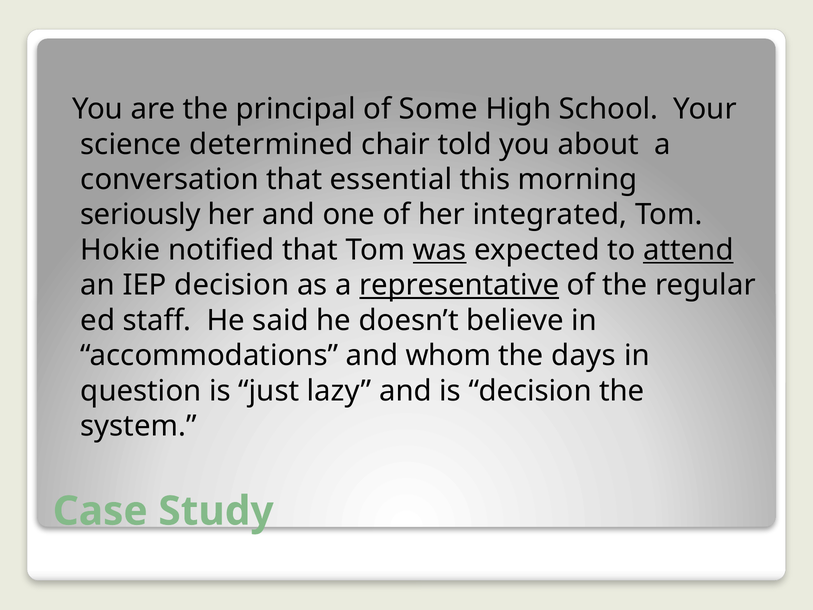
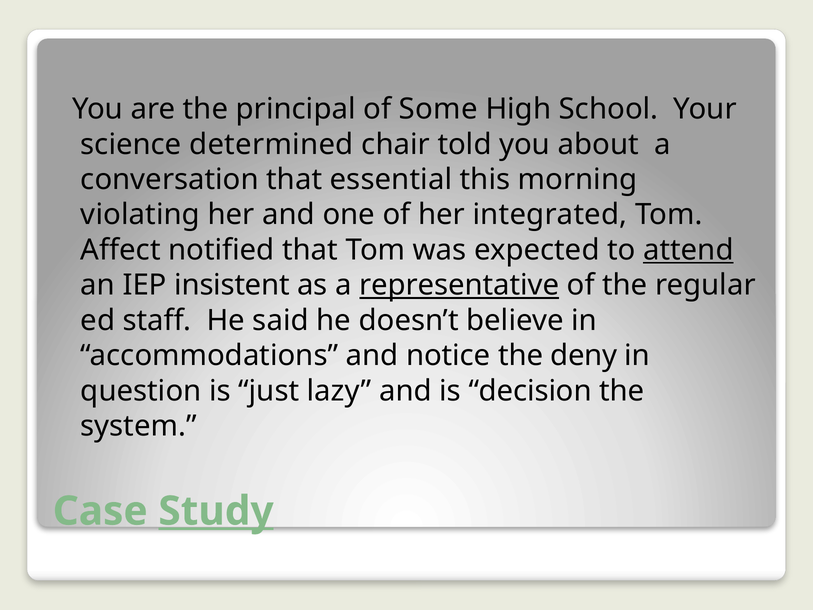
seriously: seriously -> violating (140, 215)
Hokie: Hokie -> Affect (121, 250)
was underline: present -> none (440, 250)
IEP decision: decision -> insistent (232, 285)
whom: whom -> notice (448, 356)
days: days -> deny (584, 356)
Study underline: none -> present (216, 511)
